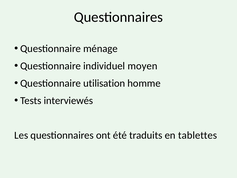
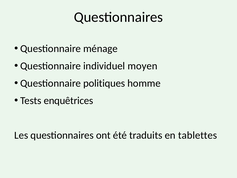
utilisation: utilisation -> politiques (104, 83)
interviewés: interviewés -> enquêtrices (68, 100)
